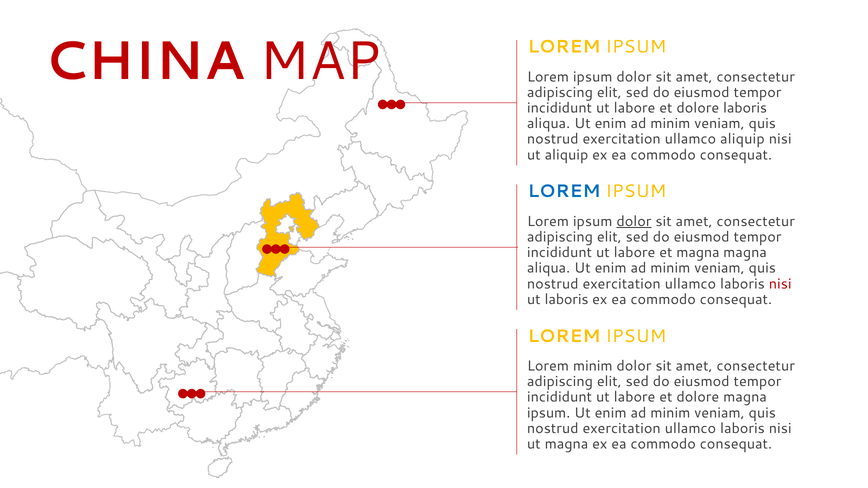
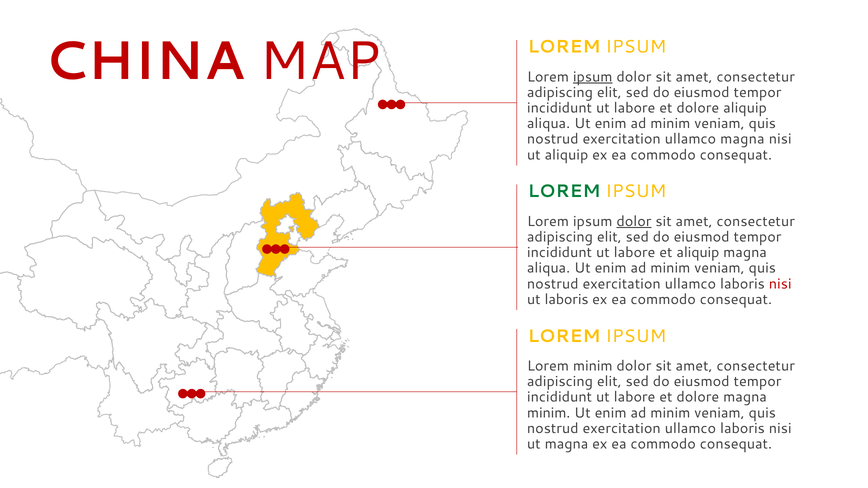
ipsum underline: none -> present (593, 77)
dolore laboris: laboris -> aliquip (745, 108)
ullamco aliquip: aliquip -> magna (742, 139)
LOREM colour: blue -> green (564, 192)
et magna: magna -> aliquip (698, 253)
ipsum: ipsum -> minim (549, 413)
